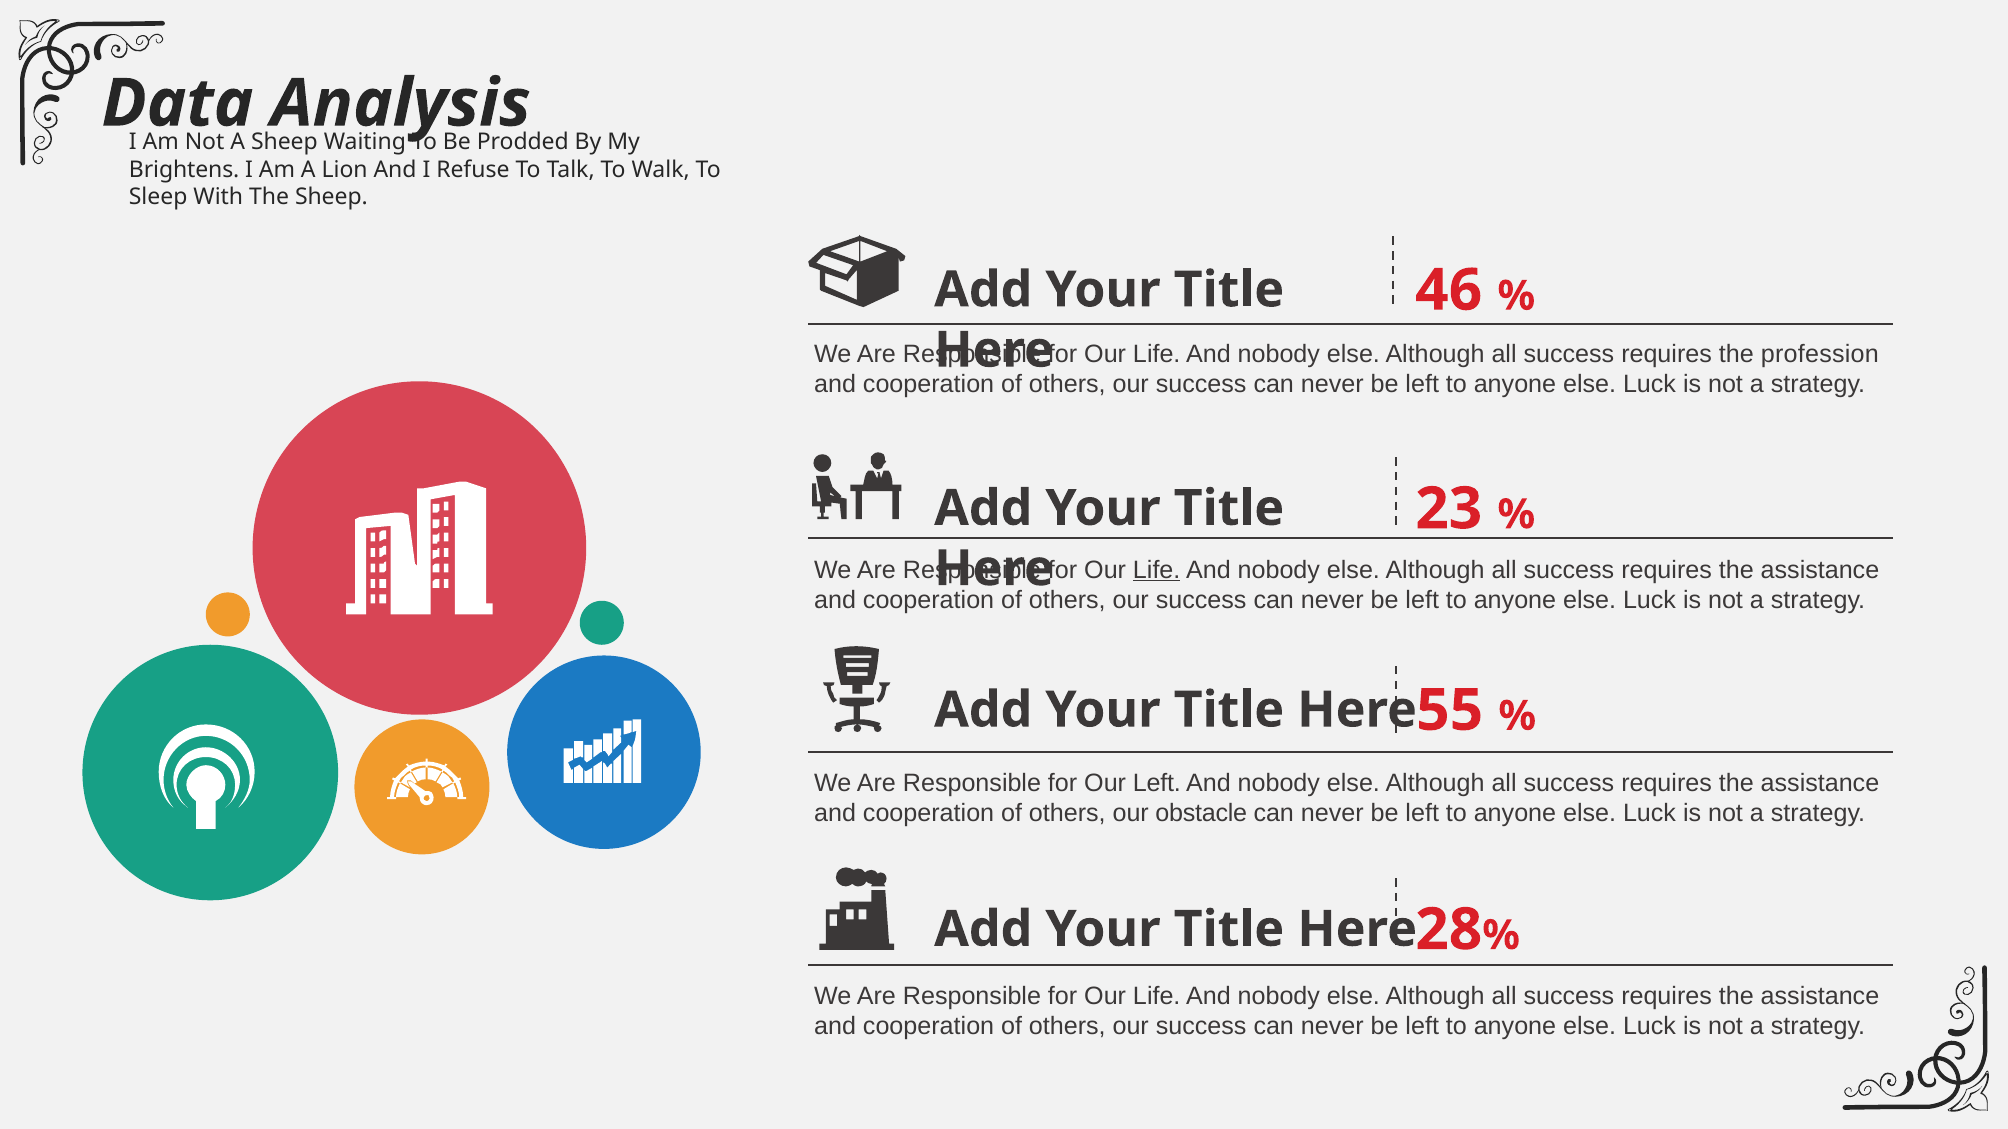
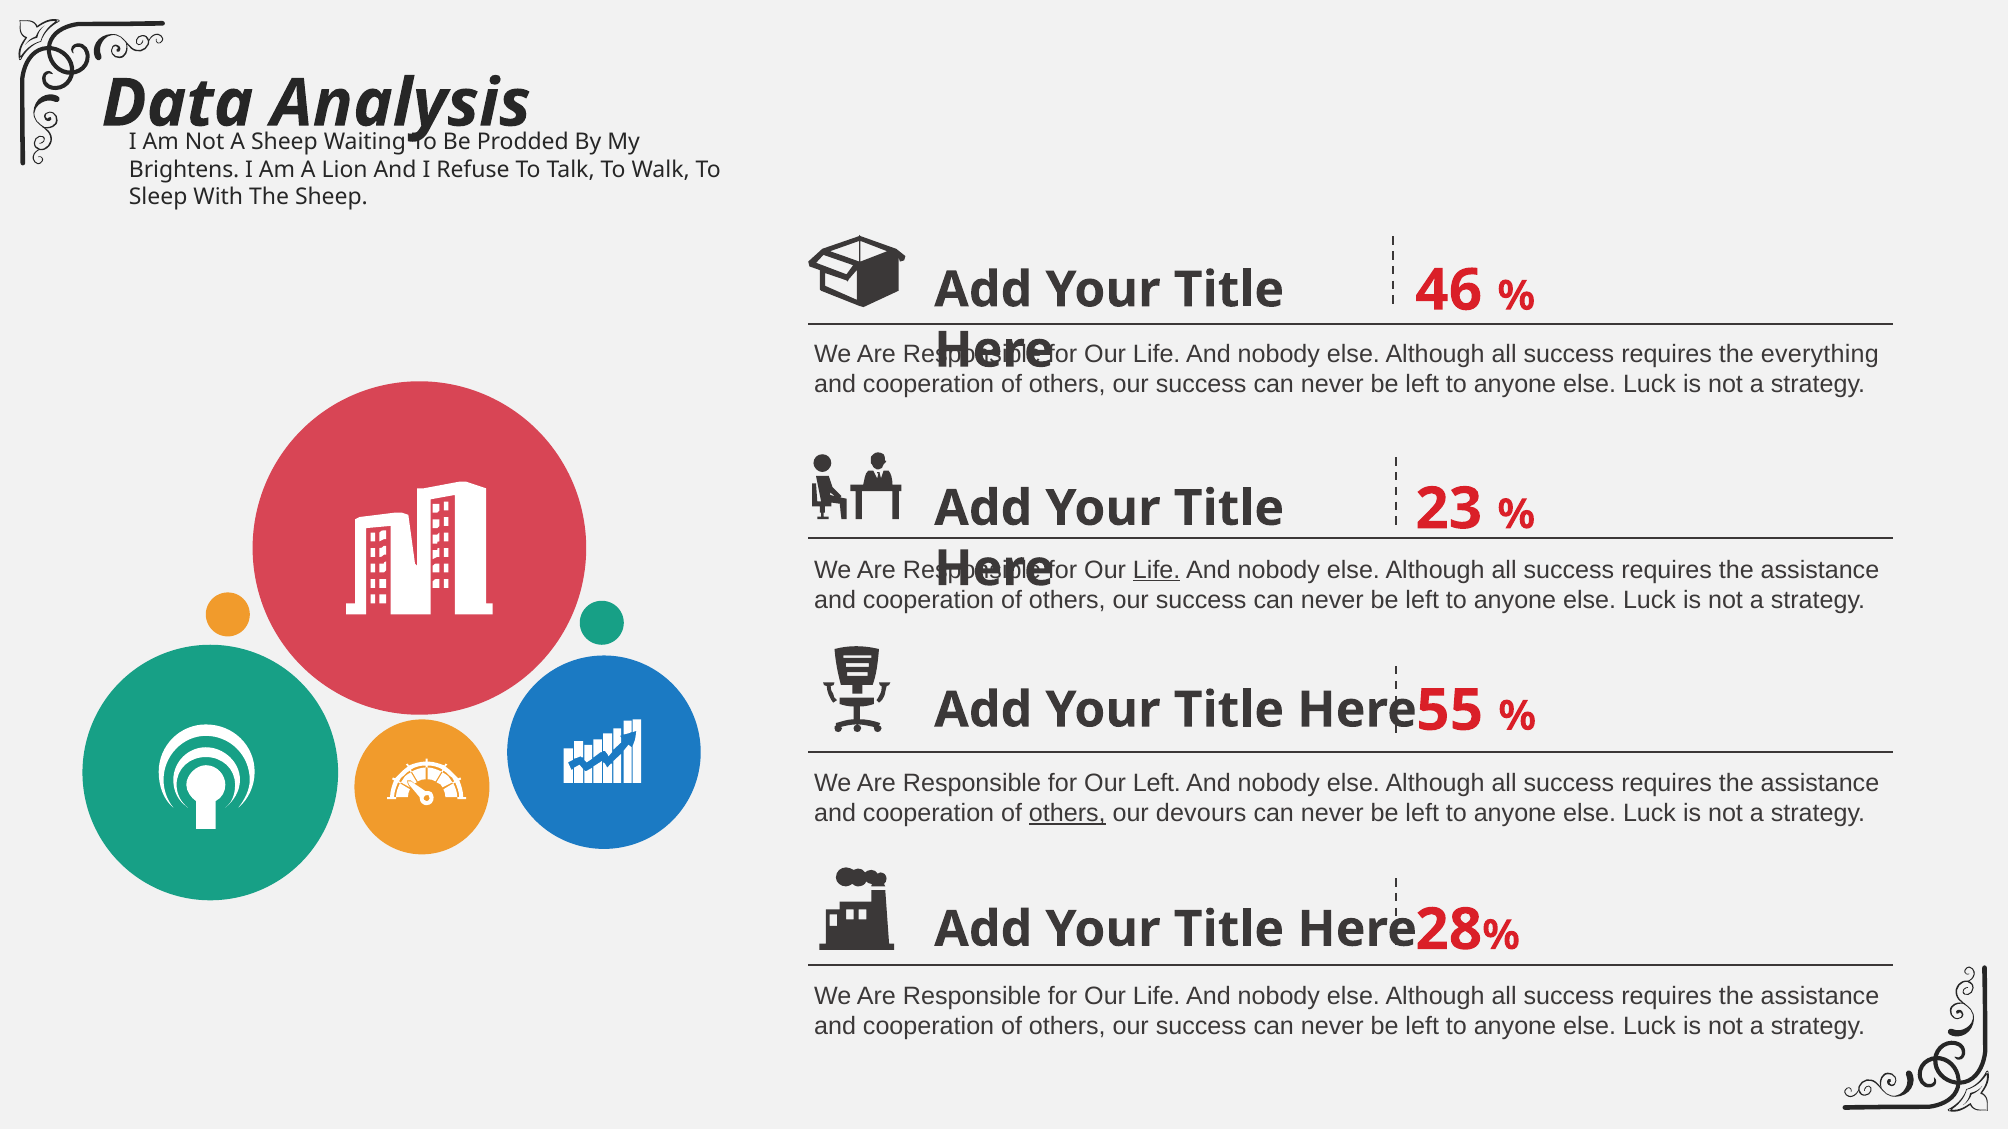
profession: profession -> everything (1820, 355)
others underline: none -> present (1067, 814)
obstacle: obstacle -> devours (1201, 814)
